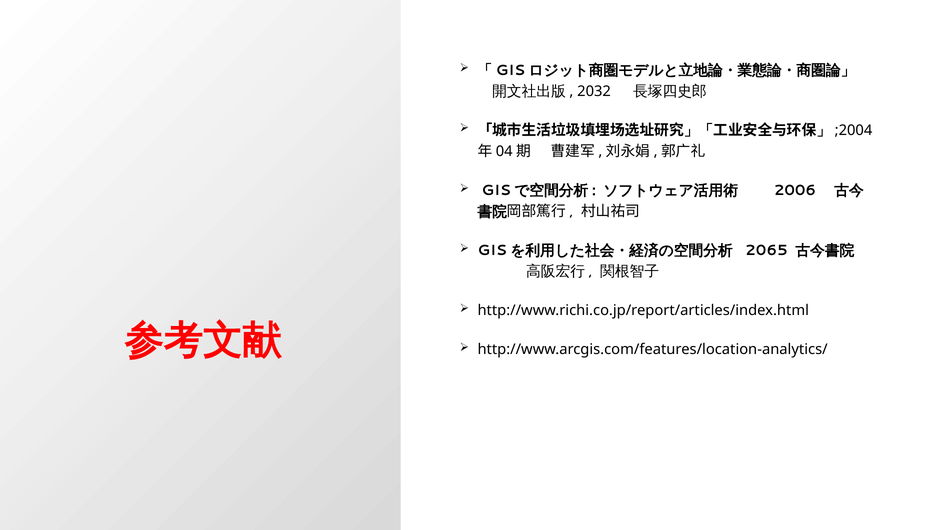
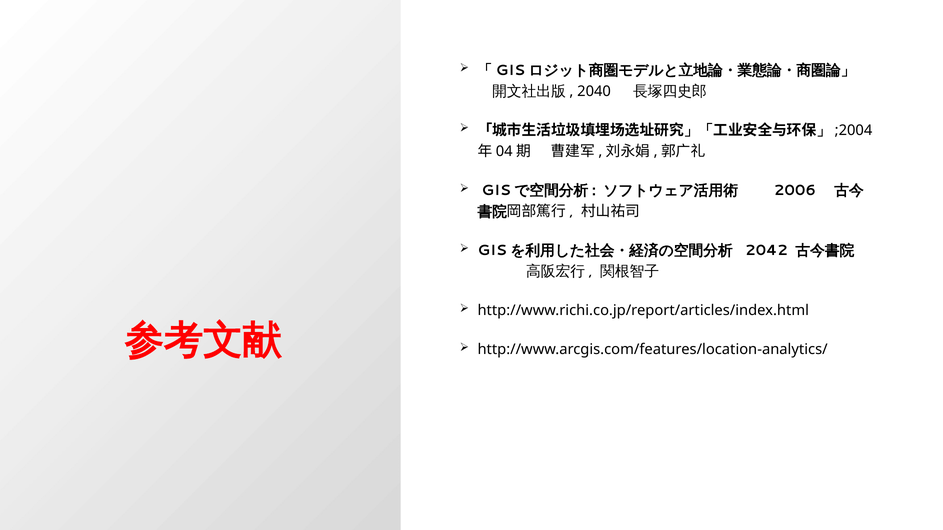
2032: 2032 -> 2040 (594, 92)
2065: 2065 -> 2042 (767, 251)
